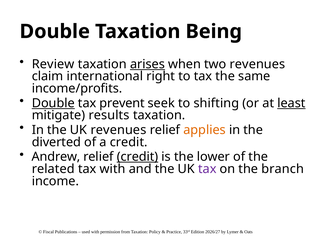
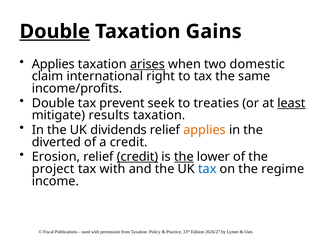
Double underline: none -> present (55, 32)
Being: Being -> Gains (214, 32)
Review: Review -> Applies (53, 64)
two revenues: revenues -> domestic (257, 64)
Double underline: present -> none (53, 103)
shifting: shifting -> treaties (216, 103)
UK revenues: revenues -> dividends (119, 130)
Andrew: Andrew -> Erosion (56, 157)
the underline: none -> present (184, 157)
related: related -> project (53, 169)
tax colour: purple -> blue (207, 169)
branch: branch -> regime (283, 169)
